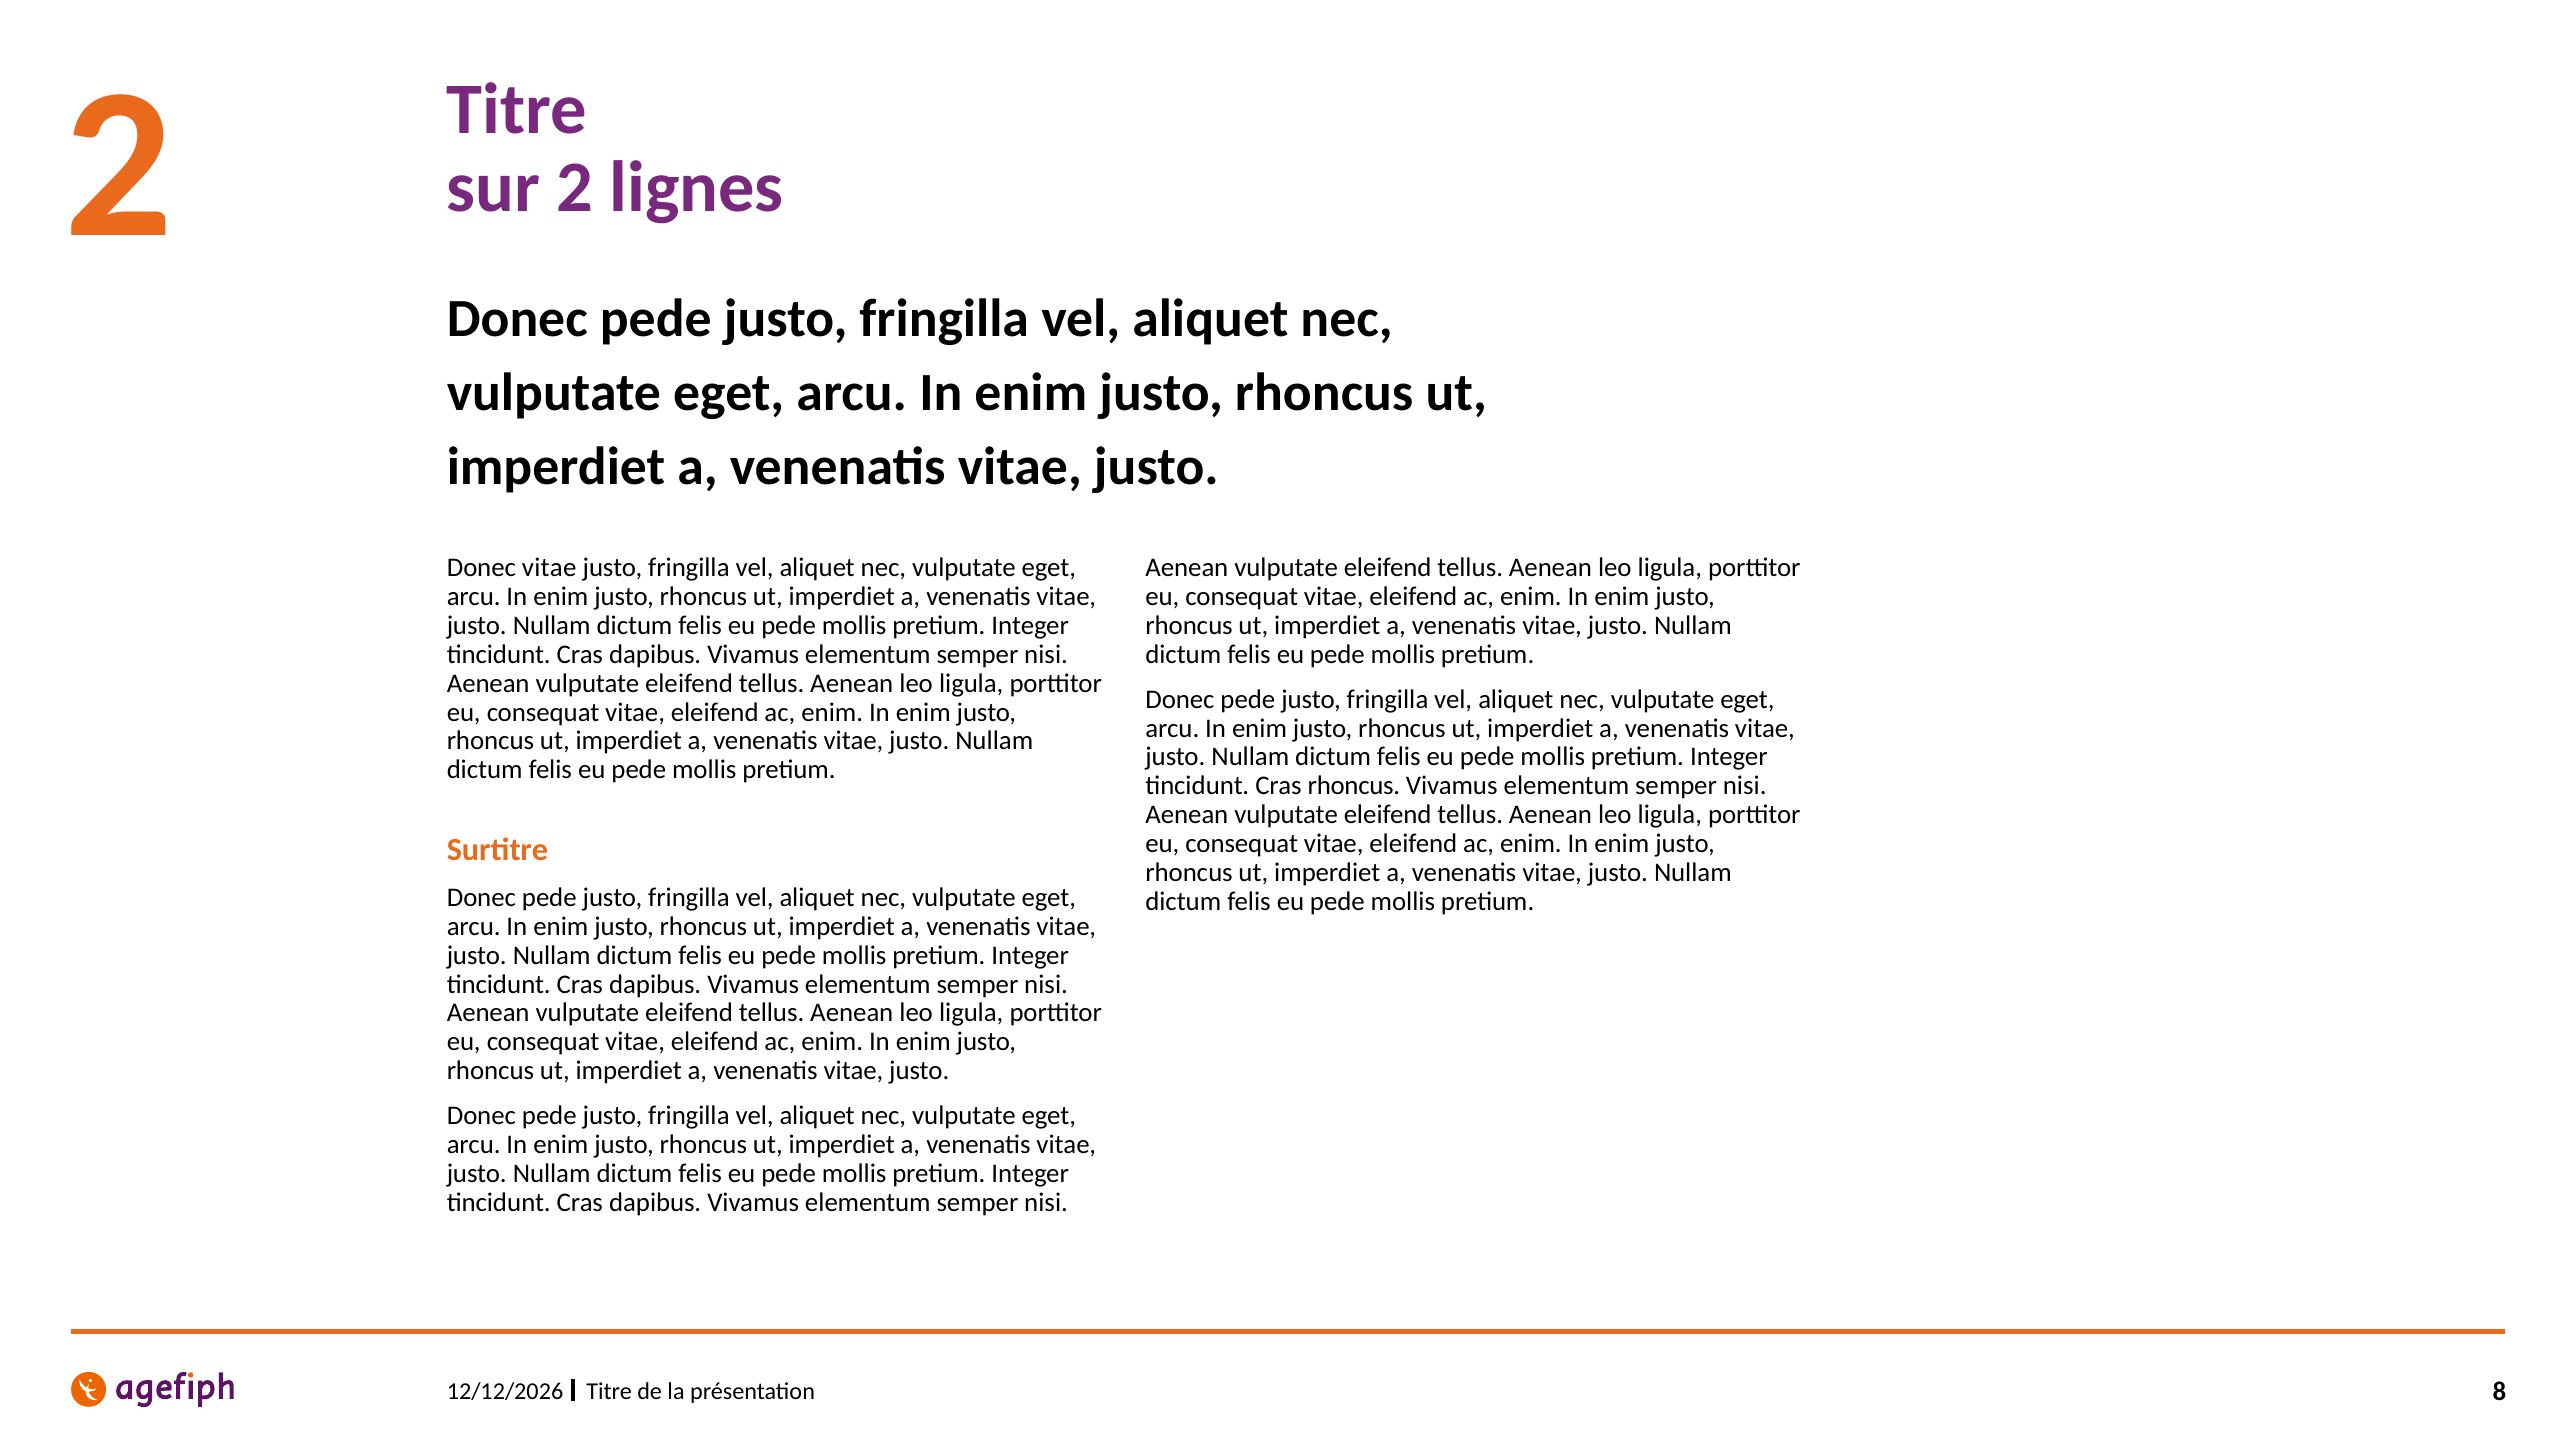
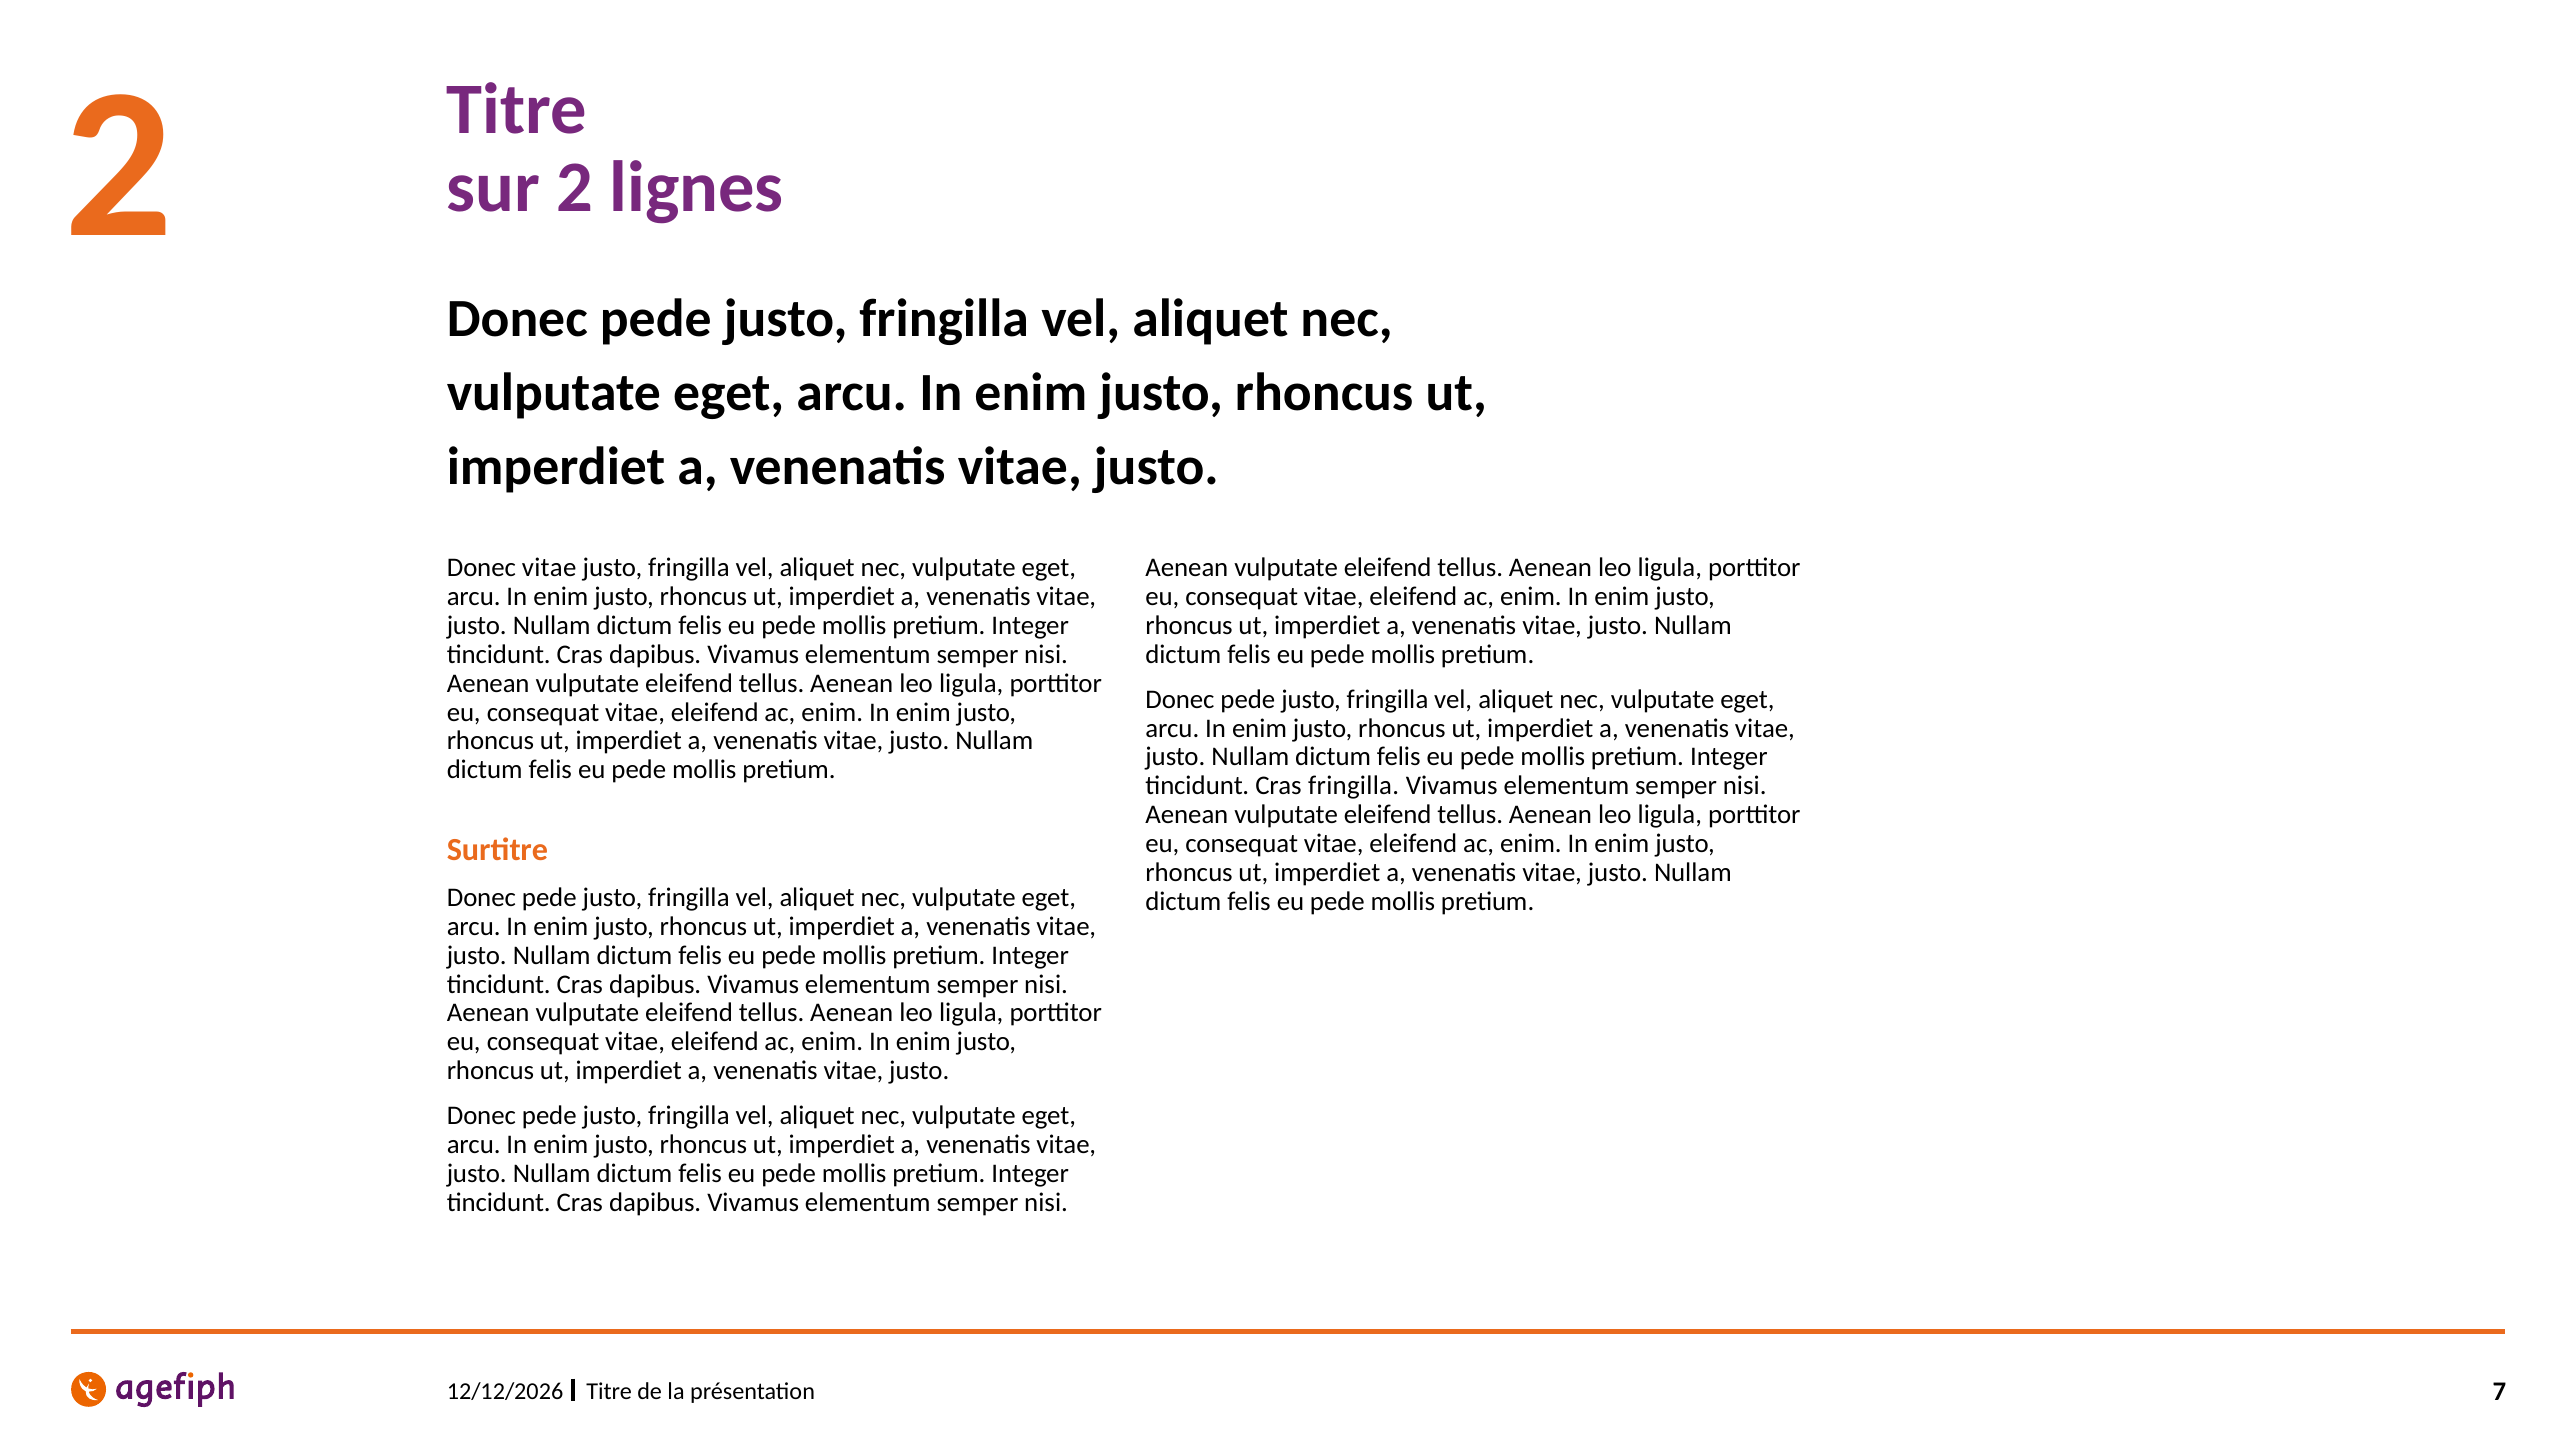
Cras rhoncus: rhoncus -> fringilla (1354, 786)
8: 8 -> 7 (2499, 1392)
